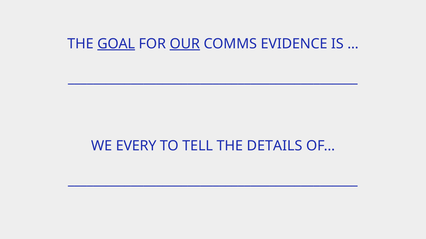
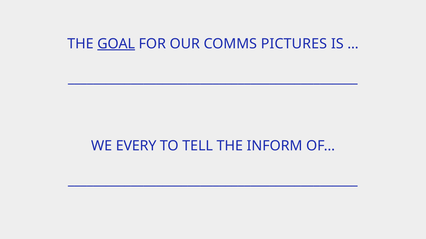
OUR underline: present -> none (185, 44)
EVIDENCE: EVIDENCE -> PICTURES (294, 44)
DETAILS: DETAILS -> INFORM (275, 146)
